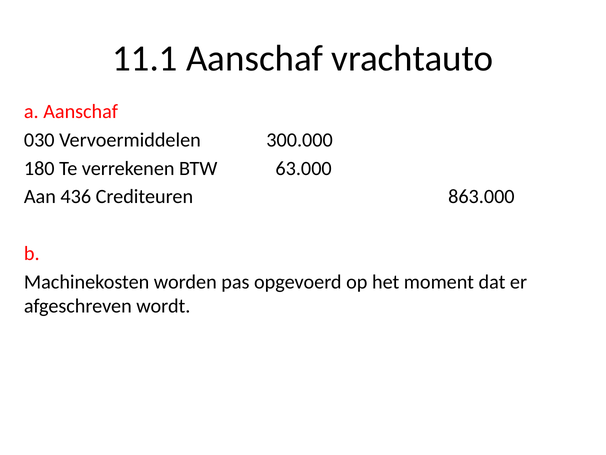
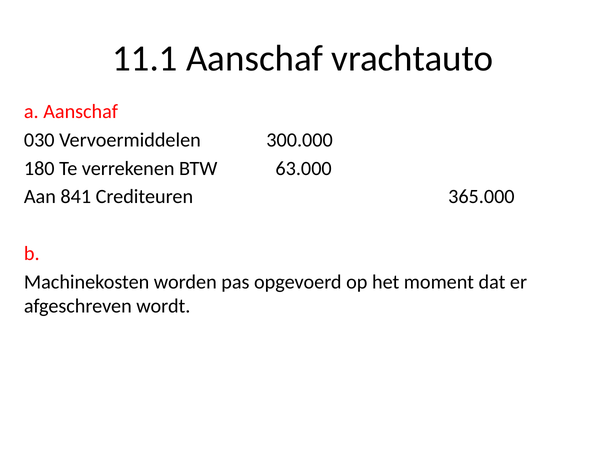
436: 436 -> 841 (76, 196)
863.000: 863.000 -> 365.000 (481, 196)
